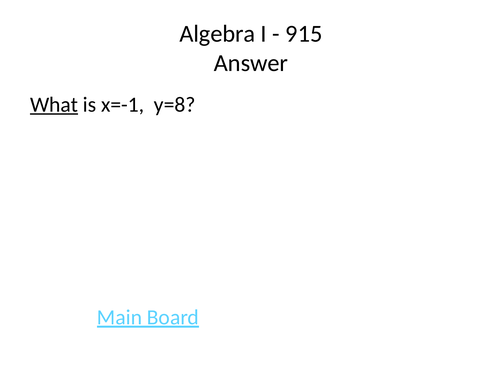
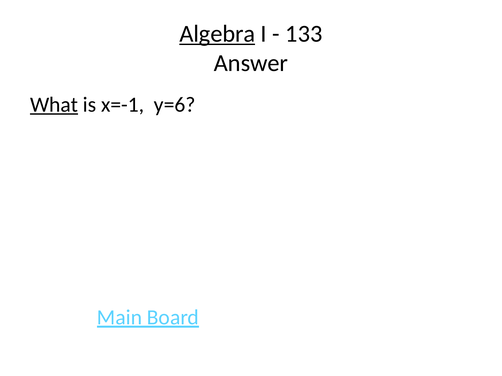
Algebra underline: none -> present (217, 34)
915: 915 -> 133 (304, 34)
y=8: y=8 -> y=6 (175, 105)
